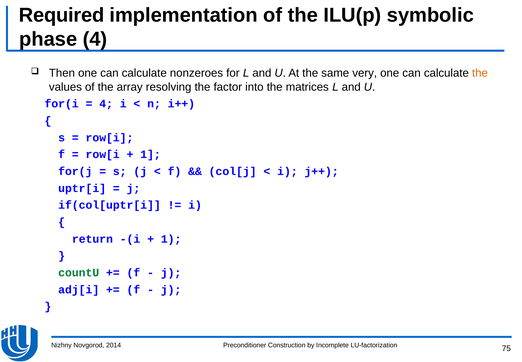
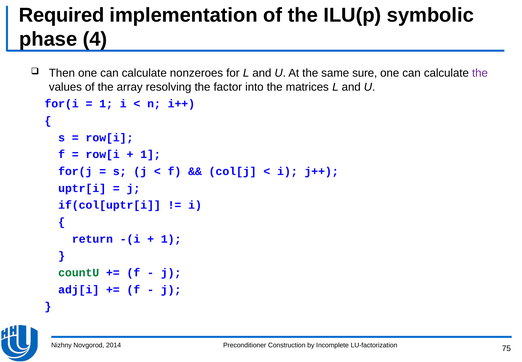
very: very -> sure (365, 73)
the colour: orange -> purple (480, 73)
4: 4 -> 1 (106, 104)
